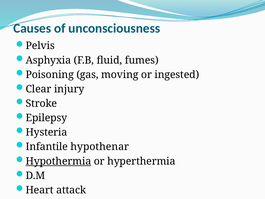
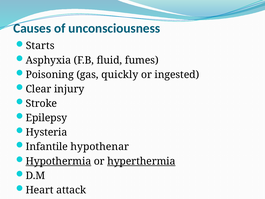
Pelvis: Pelvis -> Starts (40, 46)
moving: moving -> quickly (120, 75)
hyperthermia underline: none -> present (141, 161)
